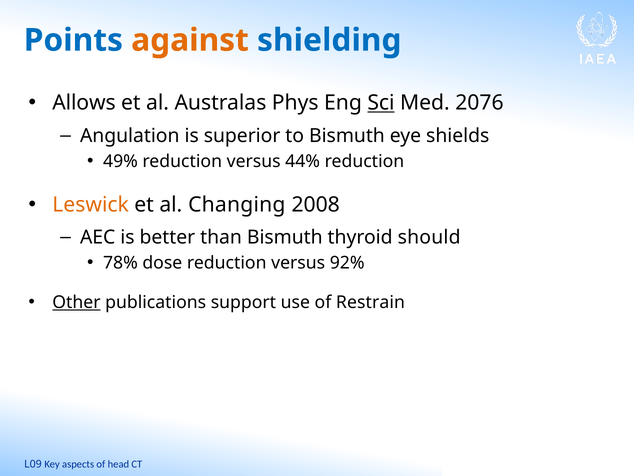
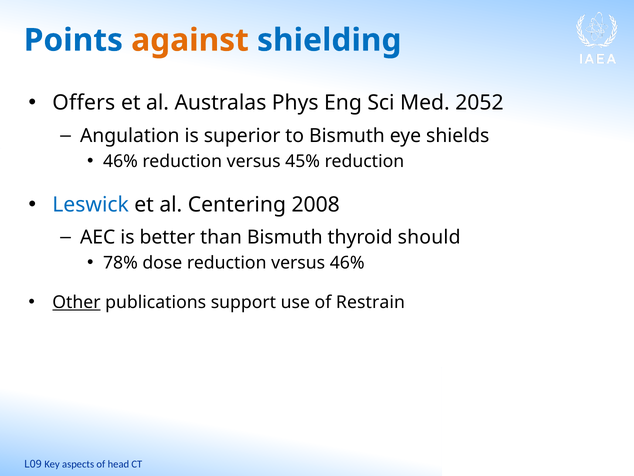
Allows: Allows -> Offers (84, 103)
Sci underline: present -> none (381, 103)
2076: 2076 -> 2052 (479, 103)
49%: 49% -> 46% (120, 161)
44%: 44% -> 45% (303, 161)
Leswick colour: orange -> blue (91, 204)
Changing: Changing -> Centering (237, 204)
versus 92%: 92% -> 46% (347, 263)
